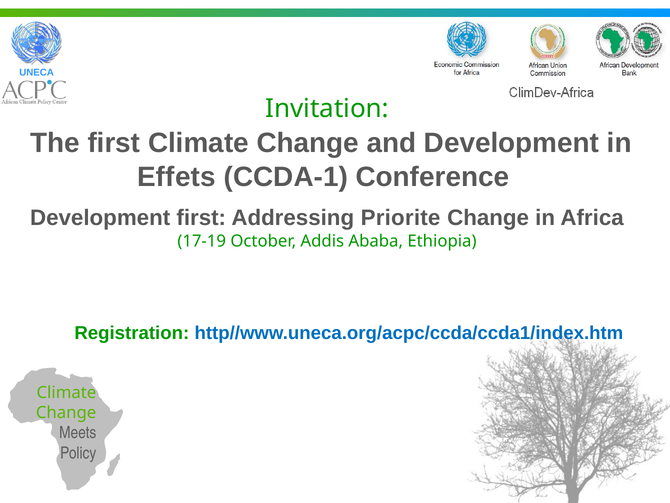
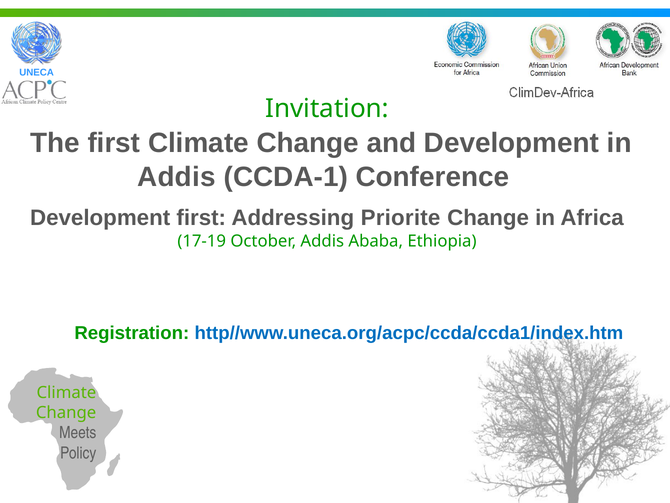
Effets: Effets -> Addis (176, 177)
